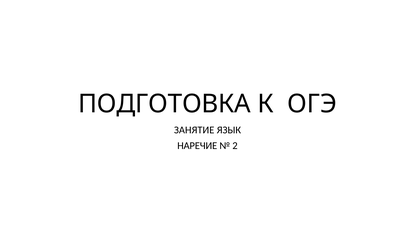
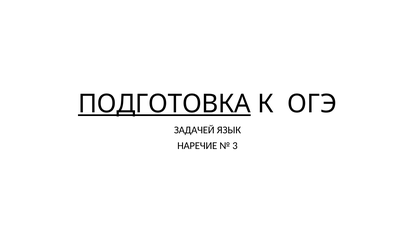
ПОДГОТОВКА underline: none -> present (165, 104)
ЗАНЯТИЕ: ЗАНЯТИЕ -> ЗАДАЧЕЙ (194, 130)
2: 2 -> 3 (235, 145)
